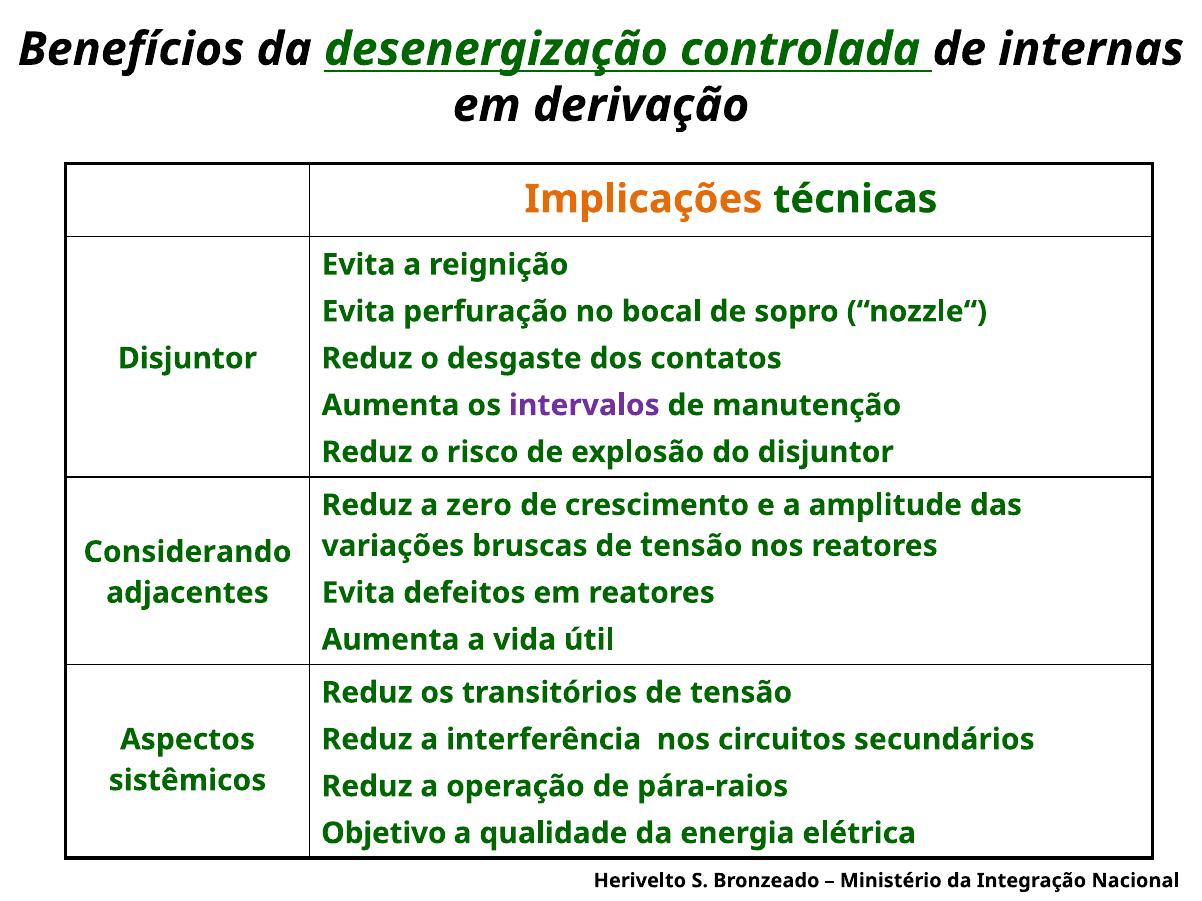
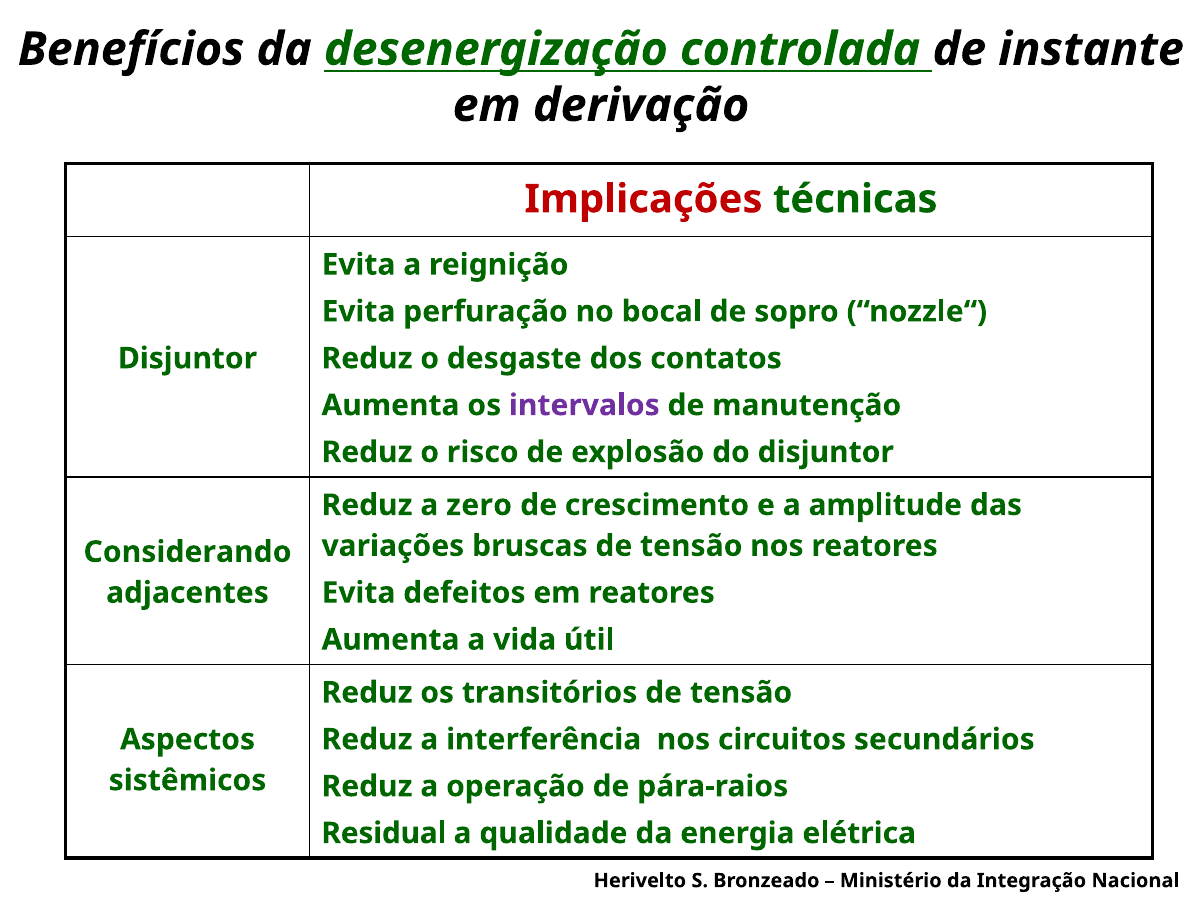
internas: internas -> instante (1091, 49)
Implicações colour: orange -> red (643, 199)
Objetivo: Objetivo -> Residual (384, 834)
